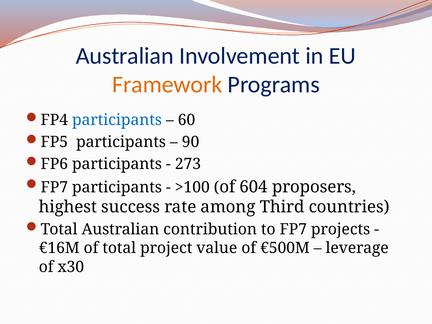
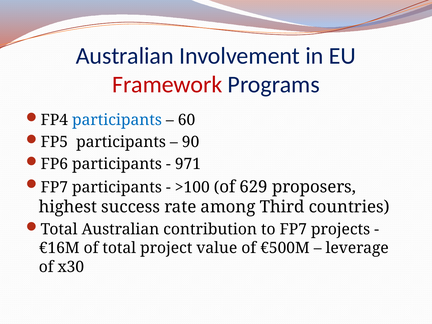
Framework colour: orange -> red (167, 85)
273: 273 -> 971 (188, 164)
604: 604 -> 629 (254, 187)
